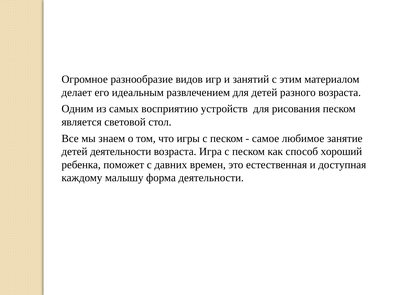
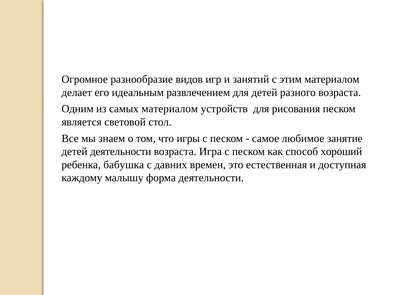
самых восприятию: восприятию -> материалом (170, 109)
поможет: поможет -> бабушка (124, 165)
